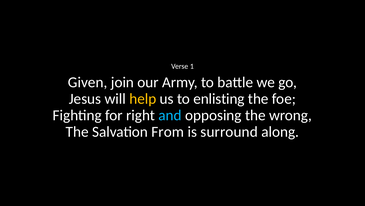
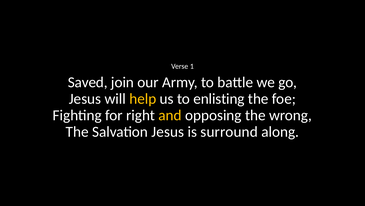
Given: Given -> Saved (88, 82)
and colour: light blue -> yellow (170, 115)
Salvation From: From -> Jesus (168, 131)
